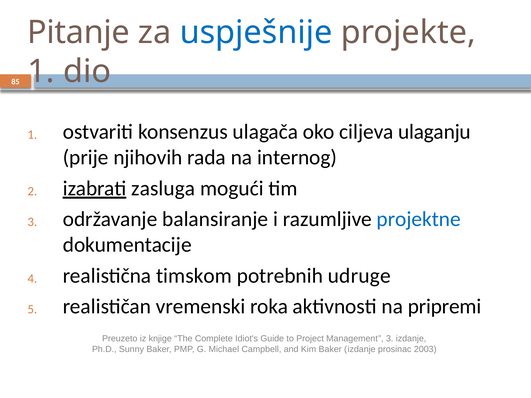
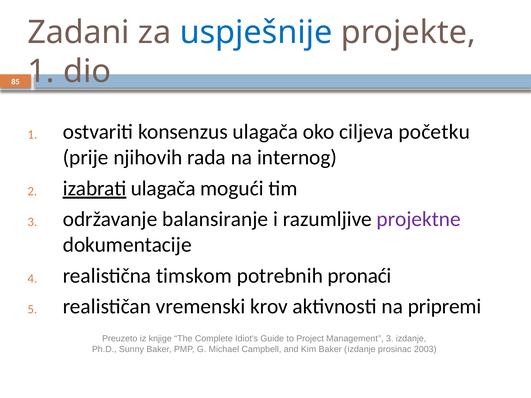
Pitanje: Pitanje -> Zadani (79, 32)
ulaganju: ulaganju -> početku (434, 132)
izabrati zasluga: zasluga -> ulagača (163, 189)
projektne colour: blue -> purple (419, 219)
udruge: udruge -> pronaći (359, 276)
roka: roka -> krov (269, 307)
